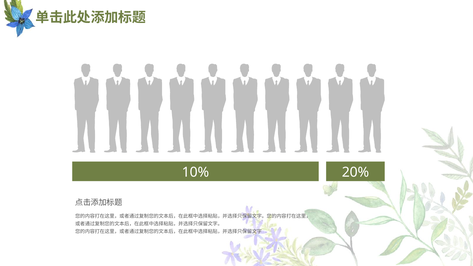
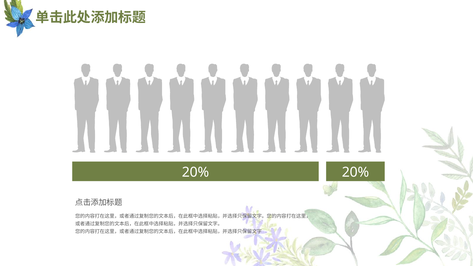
10%: 10% -> 20% (195, 172)
